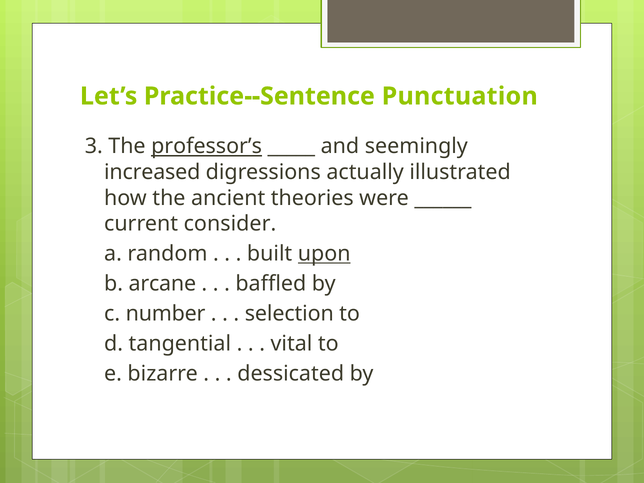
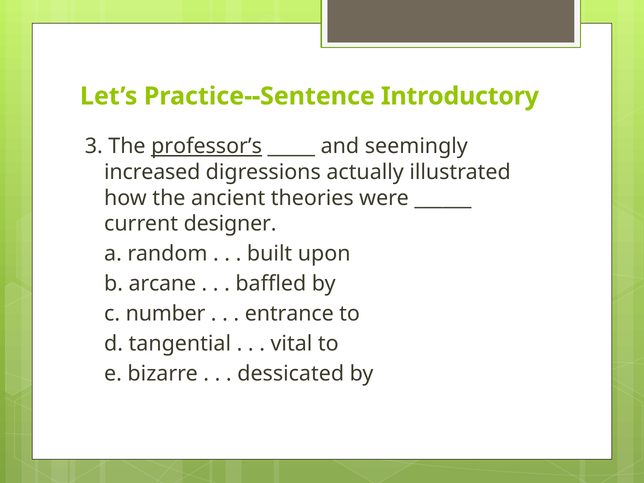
Punctuation: Punctuation -> Introductory (460, 96)
consider: consider -> designer (230, 224)
upon underline: present -> none (324, 254)
selection: selection -> entrance (289, 314)
